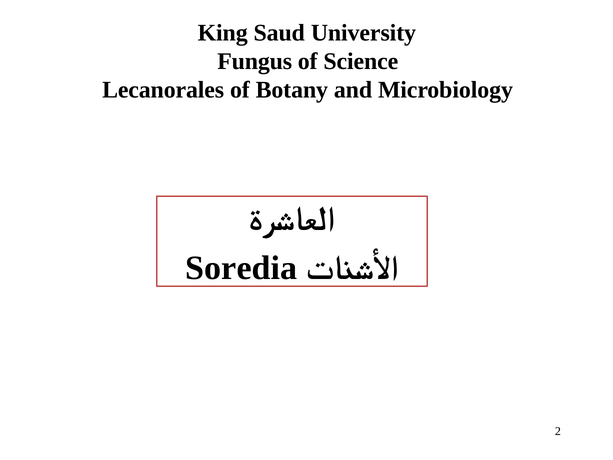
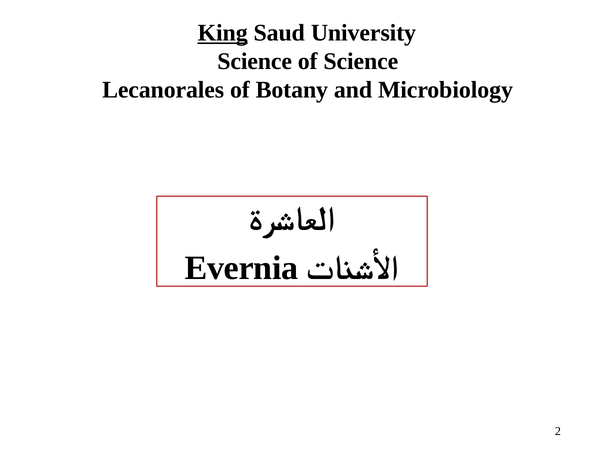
King underline: none -> present (223, 33)
Fungus: Fungus -> Science (255, 62)
Soredia: Soredia -> Evernia (242, 268)
